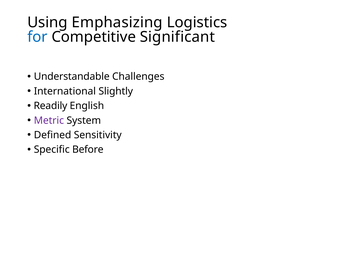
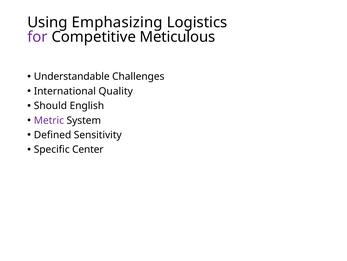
for colour: blue -> purple (37, 37)
Significant: Significant -> Meticulous (178, 37)
Slightly: Slightly -> Quality (116, 91)
Readily: Readily -> Should (50, 106)
Before: Before -> Center (88, 149)
